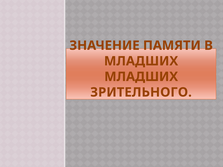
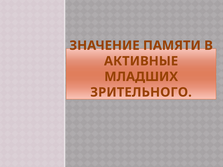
МЛАДШИХ: МЛАДШИХ -> АКТИВНЫЕ (141, 61)
